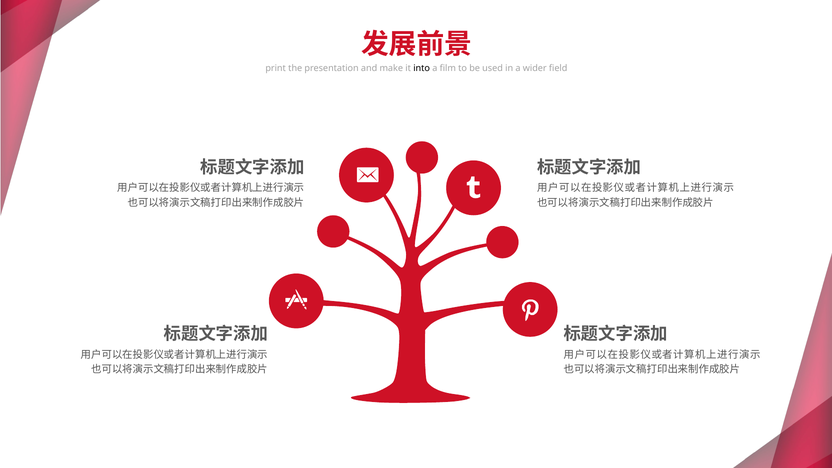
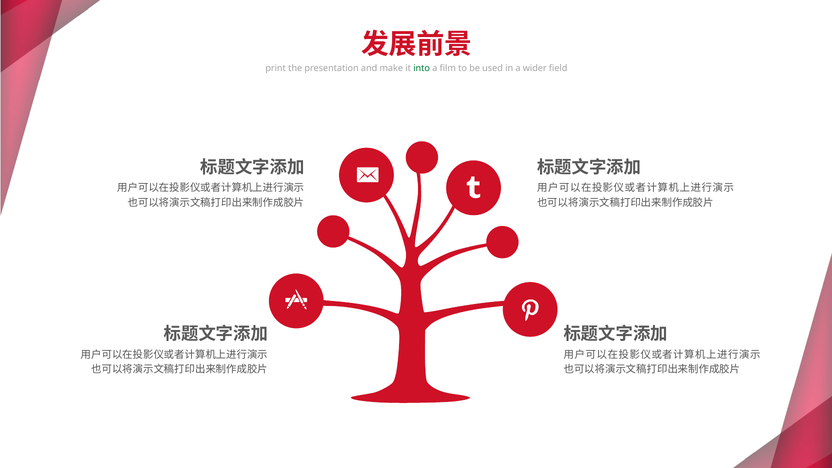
into colour: black -> green (422, 68)
